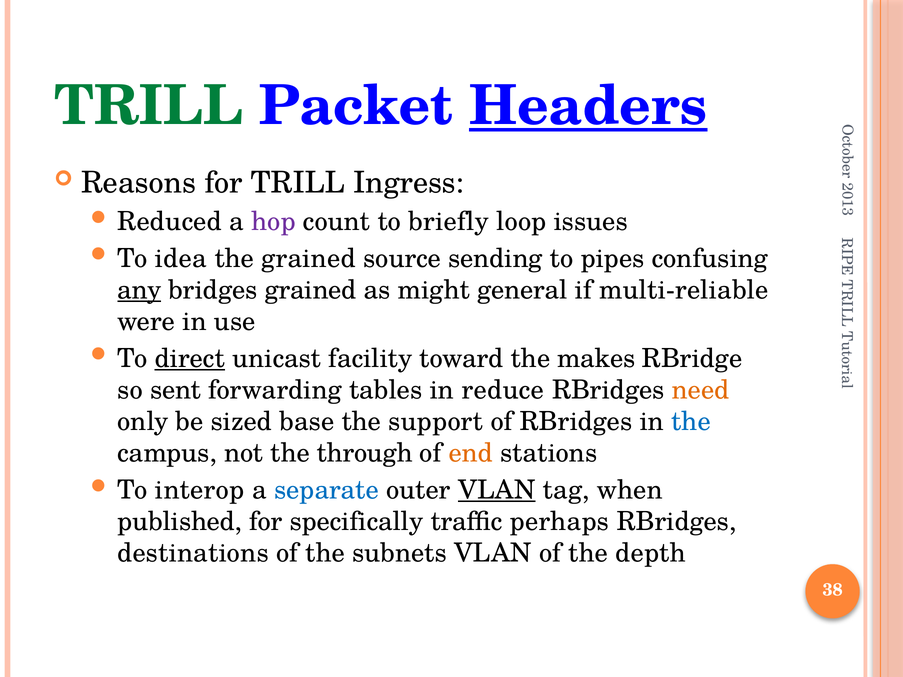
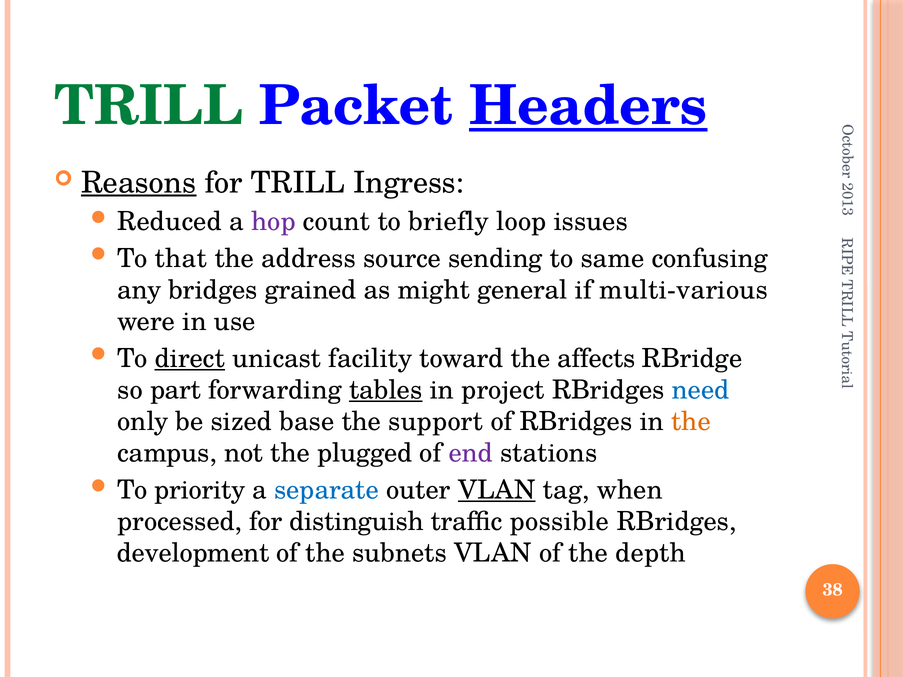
Reasons underline: none -> present (139, 183)
idea: idea -> that (181, 258)
the grained: grained -> address (309, 258)
pipes: pipes -> same (612, 258)
any underline: present -> none (139, 290)
multi-reliable: multi-reliable -> multi-various (684, 290)
makes: makes -> affects (596, 359)
sent: sent -> part (176, 390)
tables underline: none -> present (386, 390)
reduce: reduce -> project (503, 390)
need colour: orange -> blue (701, 390)
the colour: blue -> orange (691, 422)
through: through -> plugged (365, 453)
end colour: orange -> purple (471, 453)
interop: interop -> priority (200, 490)
published: published -> processed (180, 522)
specifically: specifically -> distinguish (357, 522)
perhaps: perhaps -> possible (559, 522)
destinations: destinations -> development (193, 553)
